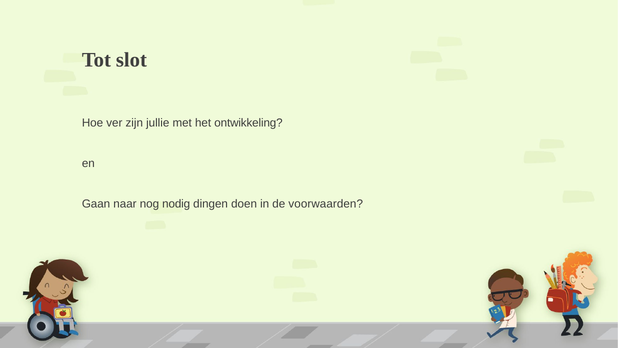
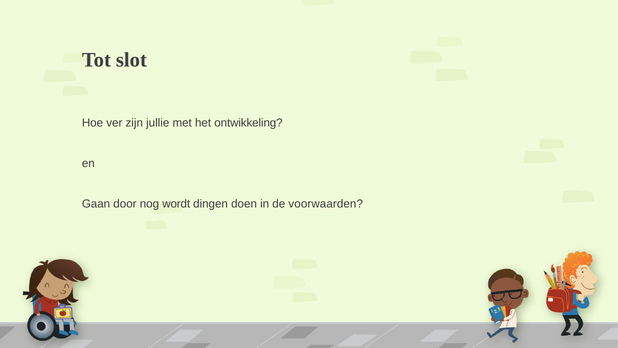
naar: naar -> door (125, 204)
nodig: nodig -> wordt (176, 204)
